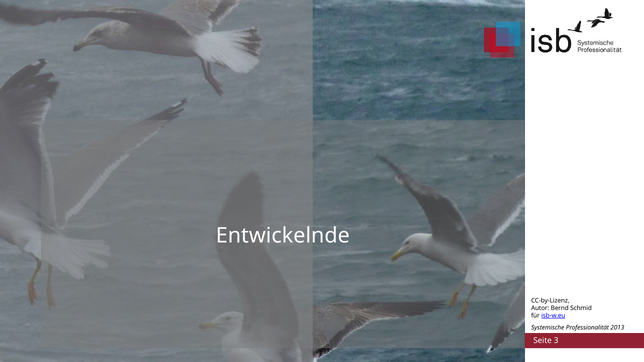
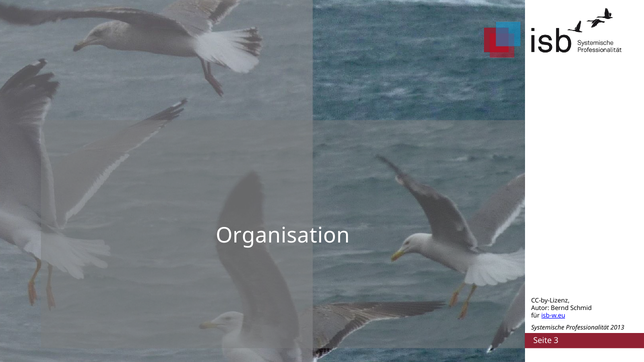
Entwickelnde: Entwickelnde -> Organisation (283, 236)
